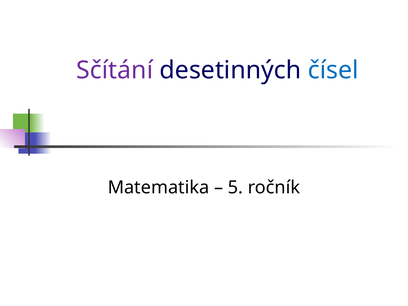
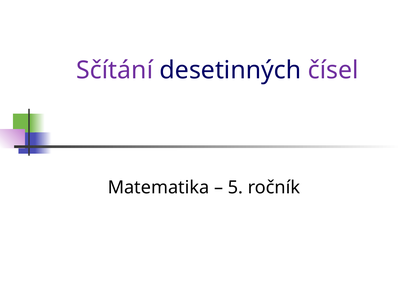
čísel colour: blue -> purple (333, 70)
